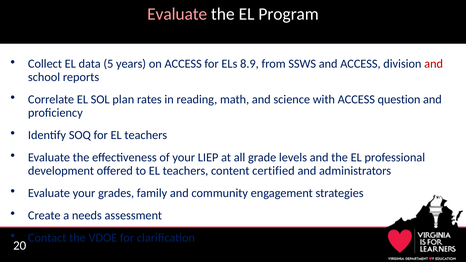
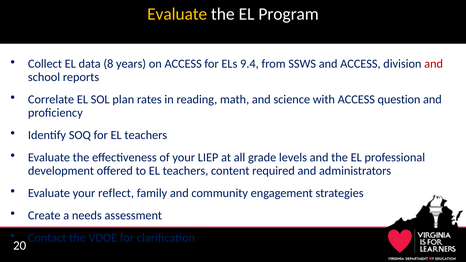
Evaluate colour: pink -> yellow (177, 14)
5: 5 -> 8 (108, 64)
8.9: 8.9 -> 9.4 (249, 64)
certified: certified -> required (274, 171)
grades: grades -> reflect (116, 193)
